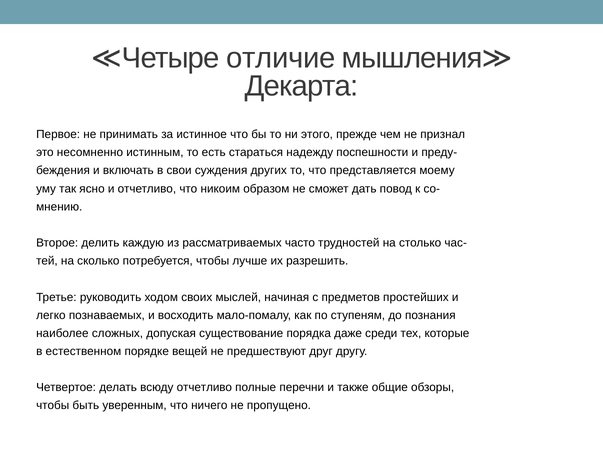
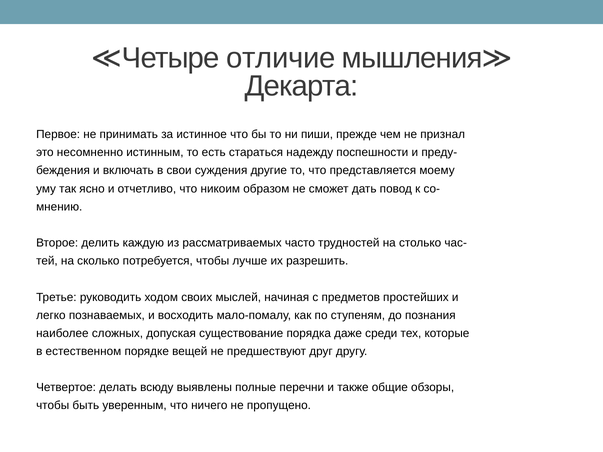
этого: этого -> пиши (317, 134)
других: других -> другие (269, 171)
всюду отчетливо: отчетливо -> выявлены (204, 388)
